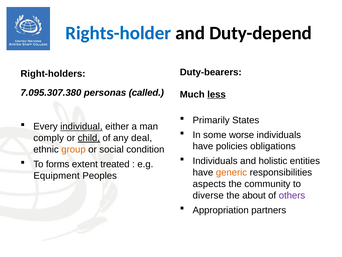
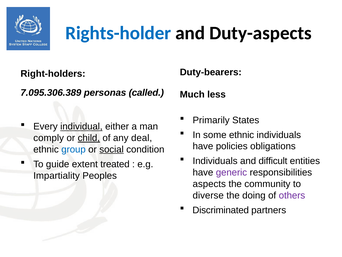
Duty-depend: Duty-depend -> Duty-aspects (261, 33)
7.095.307.380: 7.095.307.380 -> 7.095.306.389 (51, 93)
less underline: present -> none (217, 94)
some worse: worse -> ethnic (242, 135)
group colour: orange -> blue (74, 149)
social underline: none -> present (112, 149)
holistic: holistic -> difficult (273, 161)
forms: forms -> guide (58, 164)
generic colour: orange -> purple (231, 172)
Equipment: Equipment -> Impartiality (57, 175)
about: about -> doing (254, 195)
Appropriation: Appropriation -> Discriminated (221, 210)
